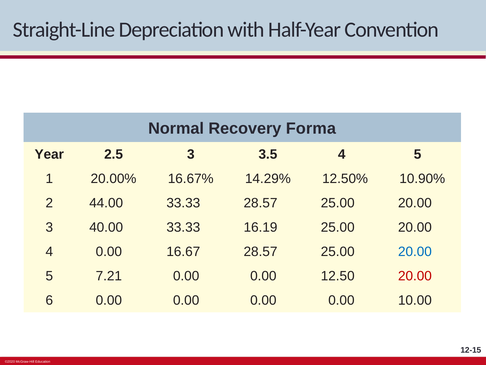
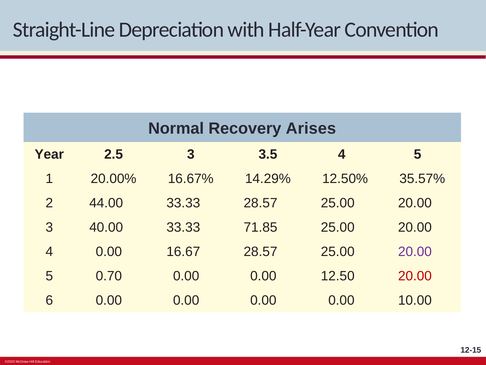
Forma: Forma -> Arises (311, 128)
10.90%: 10.90% -> 35.57% (422, 178)
16.19: 16.19 -> 71.85 (261, 227)
20.00 colour: blue -> purple (415, 251)
7.21: 7.21 -> 0.70 (109, 276)
